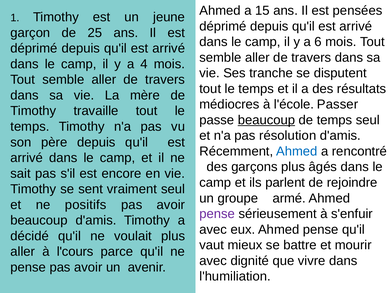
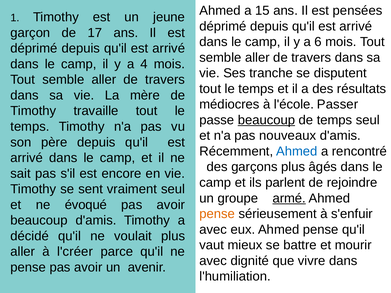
25: 25 -> 17 (95, 33)
résolution: résolution -> nouveaux (288, 136)
armé underline: none -> present (289, 198)
positifs: positifs -> évoqué (86, 205)
pense colour: purple -> orange (217, 214)
l'cours: l'cours -> l'créer (75, 252)
